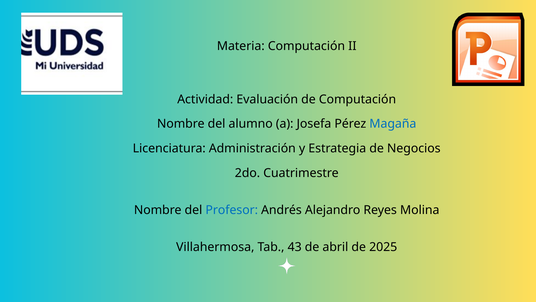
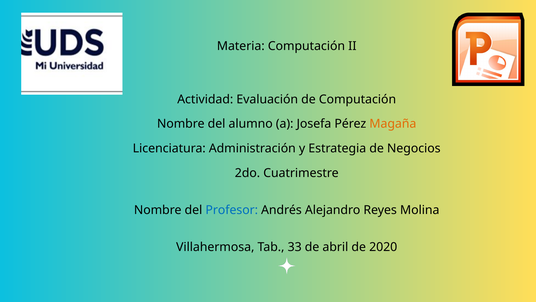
Magaña colour: blue -> orange (393, 124)
43: 43 -> 33 (295, 247)
2025: 2025 -> 2020 (383, 247)
